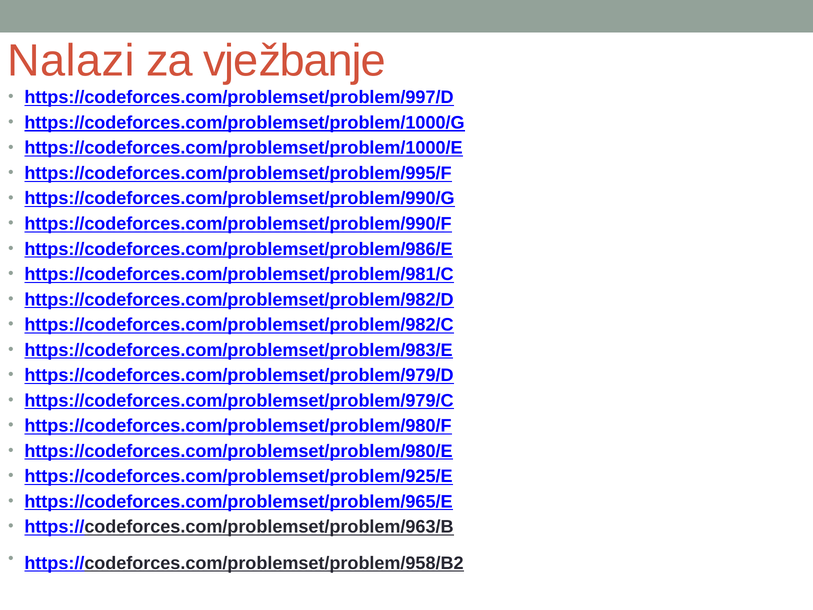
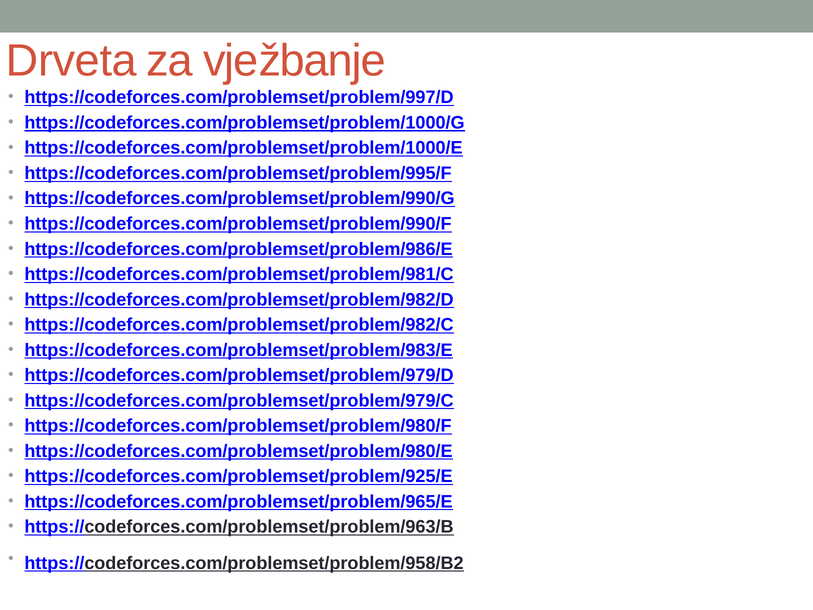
Nalazi: Nalazi -> Drveta (71, 61)
